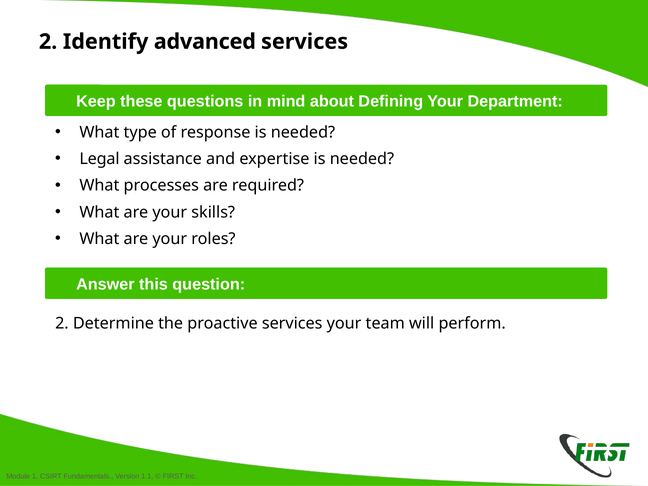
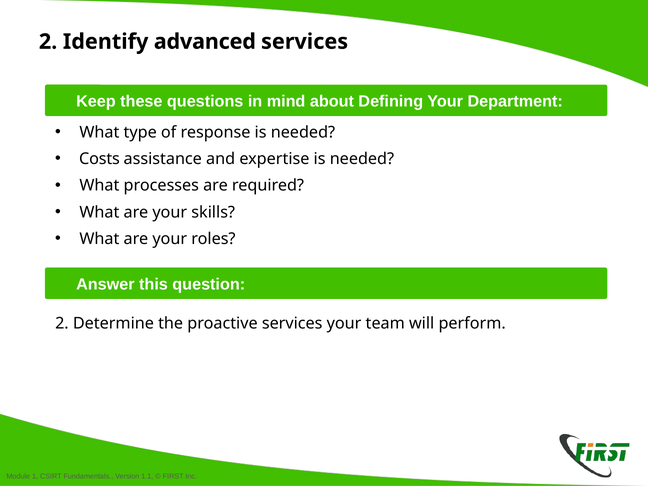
Legal: Legal -> Costs (99, 159)
